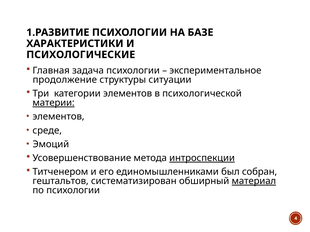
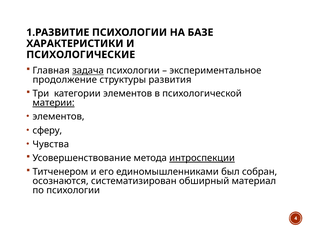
задача underline: none -> present (88, 71)
ситуации: ситуации -> развития (170, 80)
среде: среде -> сферу (47, 131)
Эмоций: Эмоций -> Чувства (51, 145)
гештальтов: гештальтов -> осознаются (61, 181)
материал underline: present -> none (254, 181)
